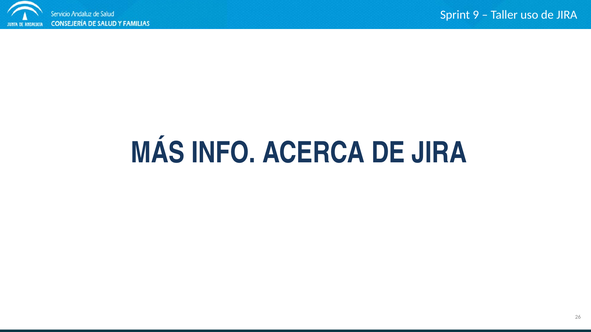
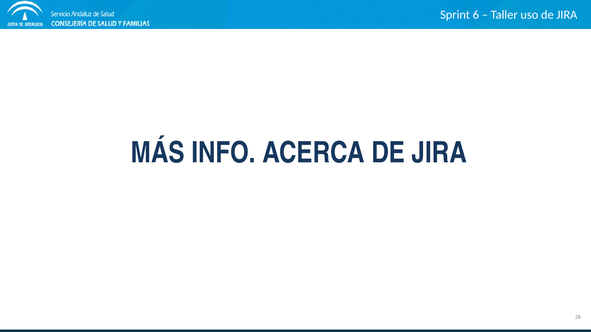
9: 9 -> 6 (476, 15)
